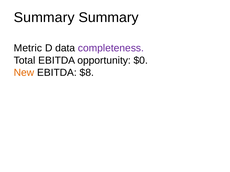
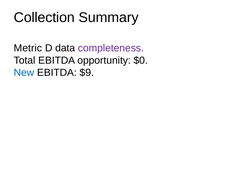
Summary: Summary -> Collection (44, 17)
New colour: orange -> blue (24, 73)
$8: $8 -> $9 (87, 73)
